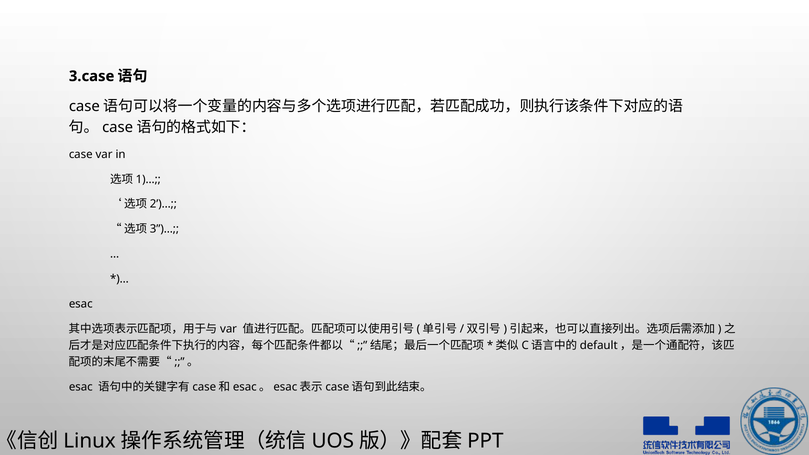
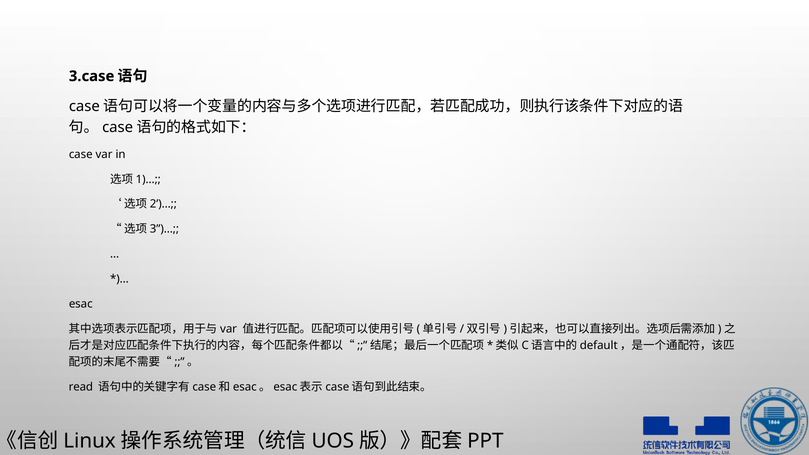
esac: esac -> read (81, 387)
